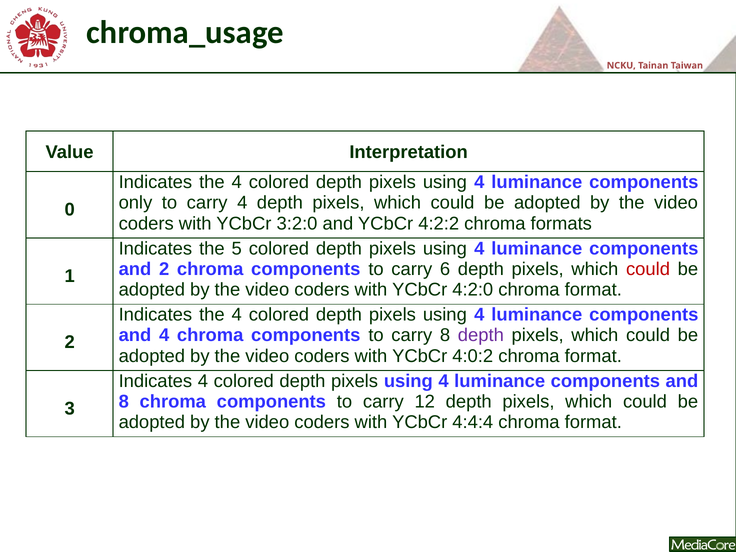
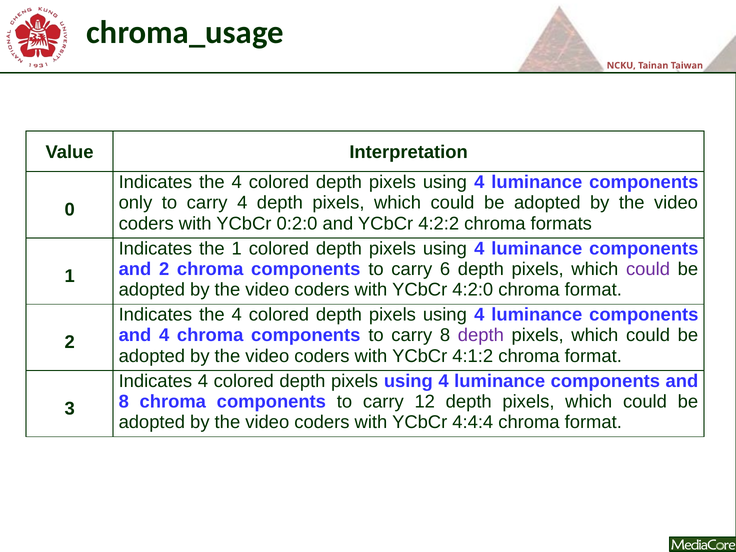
3:2:0: 3:2:0 -> 0:2:0 (297, 223)
the 5: 5 -> 1 (237, 249)
could colour: red -> purple (648, 269)
4:0:2: 4:0:2 -> 4:1:2 (473, 356)
